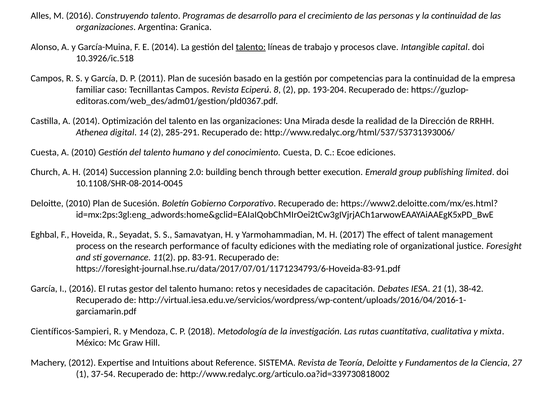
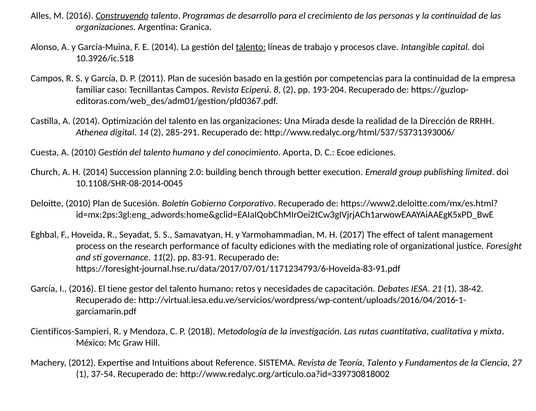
Construyendo underline: none -> present (122, 16)
conocimiento Cuesta: Cuesta -> Aporta (298, 152)
El rutas: rutas -> tiene (117, 289)
Teoría Deloitte: Deloitte -> Talento (382, 363)
